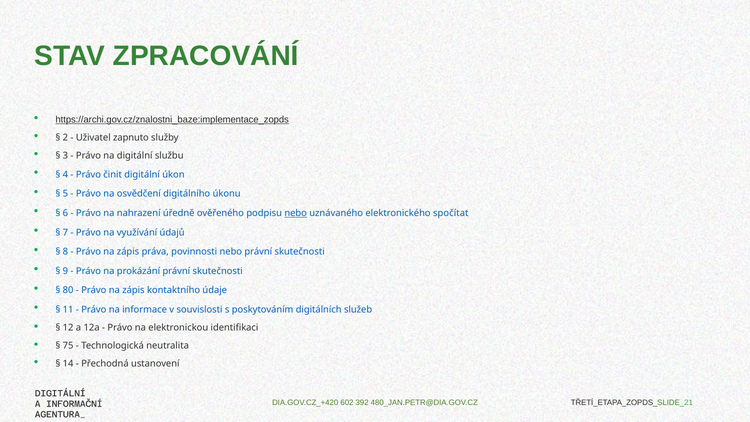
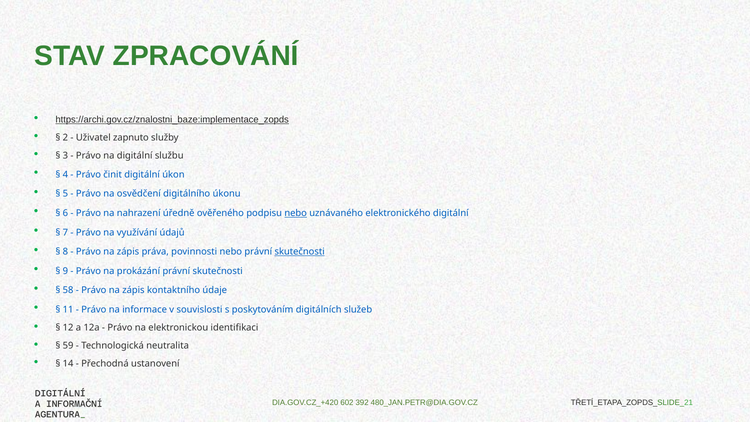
elektronického spočítat: spočítat -> digitální (451, 213)
skutečnosti underline: none -> present (300, 252)
80: 80 -> 58 (68, 290)
75: 75 -> 59 (68, 346)
